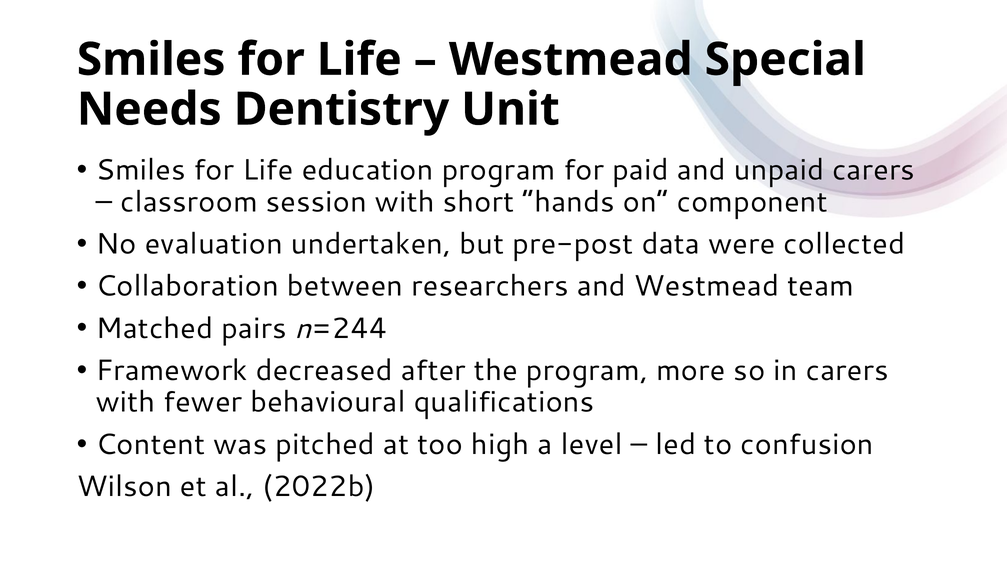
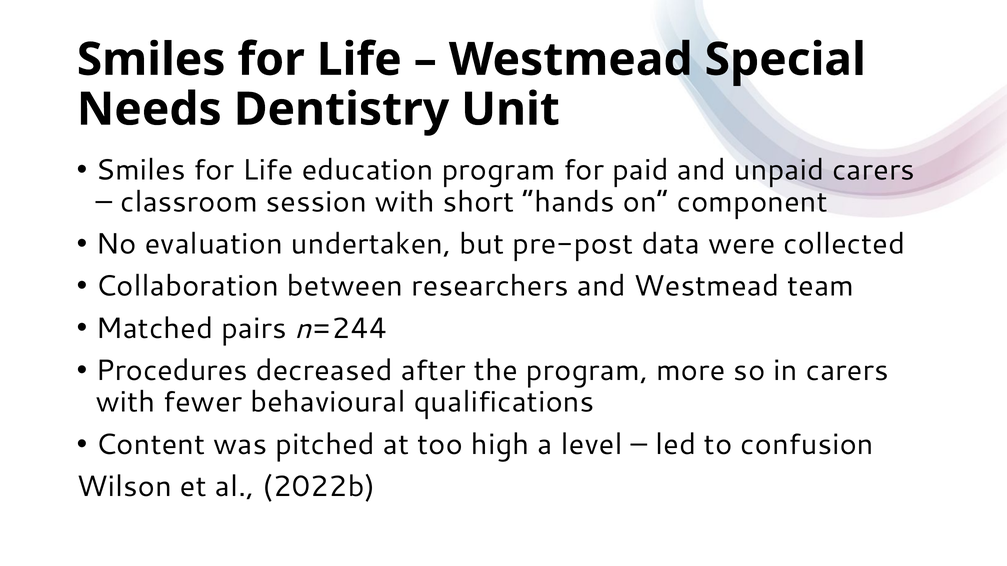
Framework: Framework -> Procedures (172, 371)
